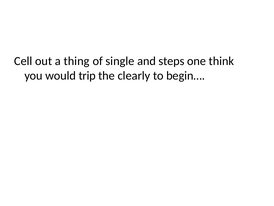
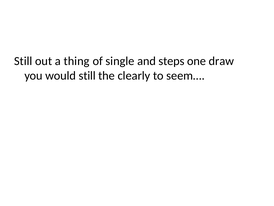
Cell: Cell -> Still (23, 61)
think: think -> draw (221, 61)
would trip: trip -> still (87, 75)
begin…: begin… -> seem… (185, 75)
